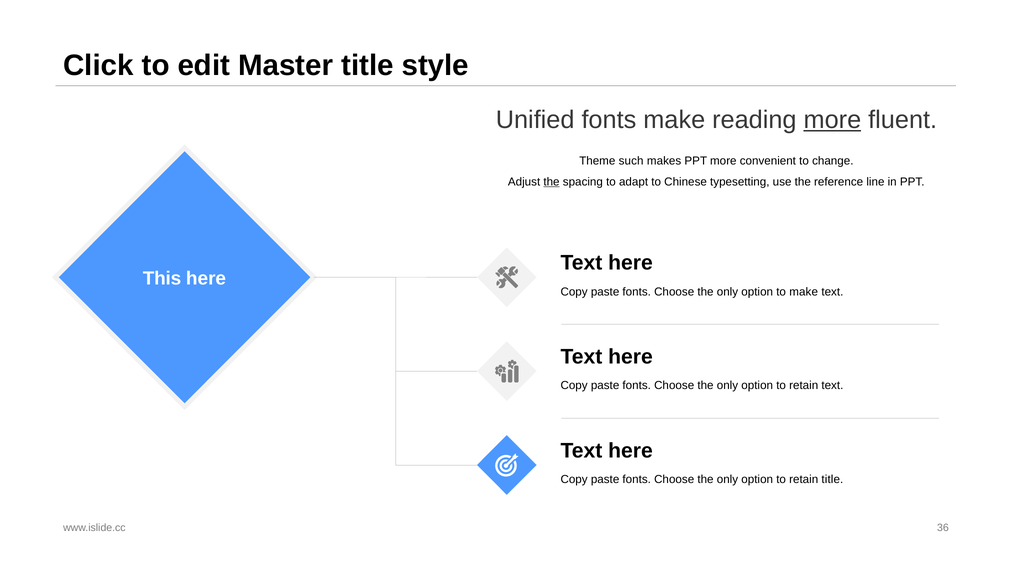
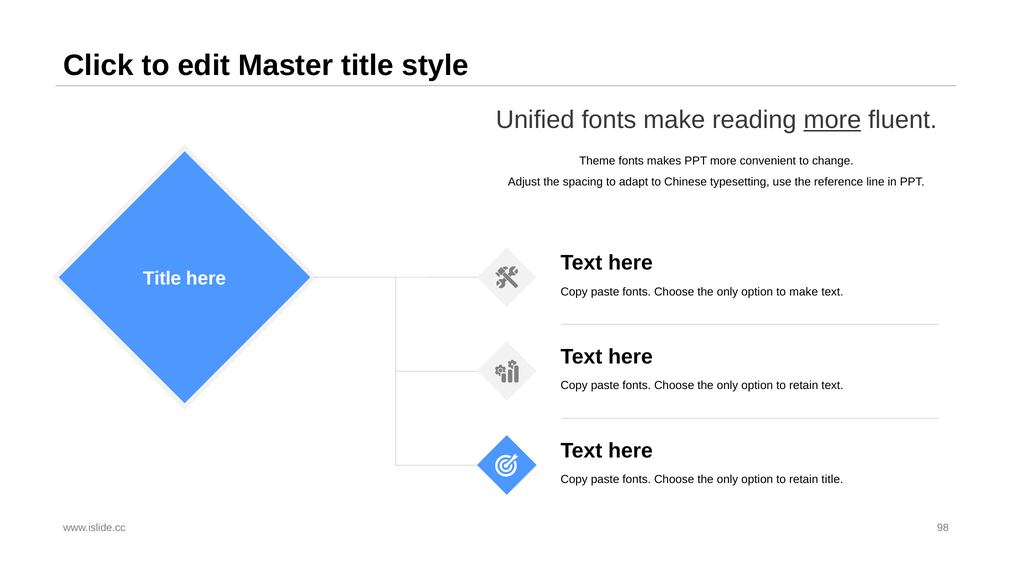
Theme such: such -> fonts (631, 161)
the underline: present -> none (552, 182)
This: This -> Title (162, 278)
36: 36 -> 98 (943, 527)
